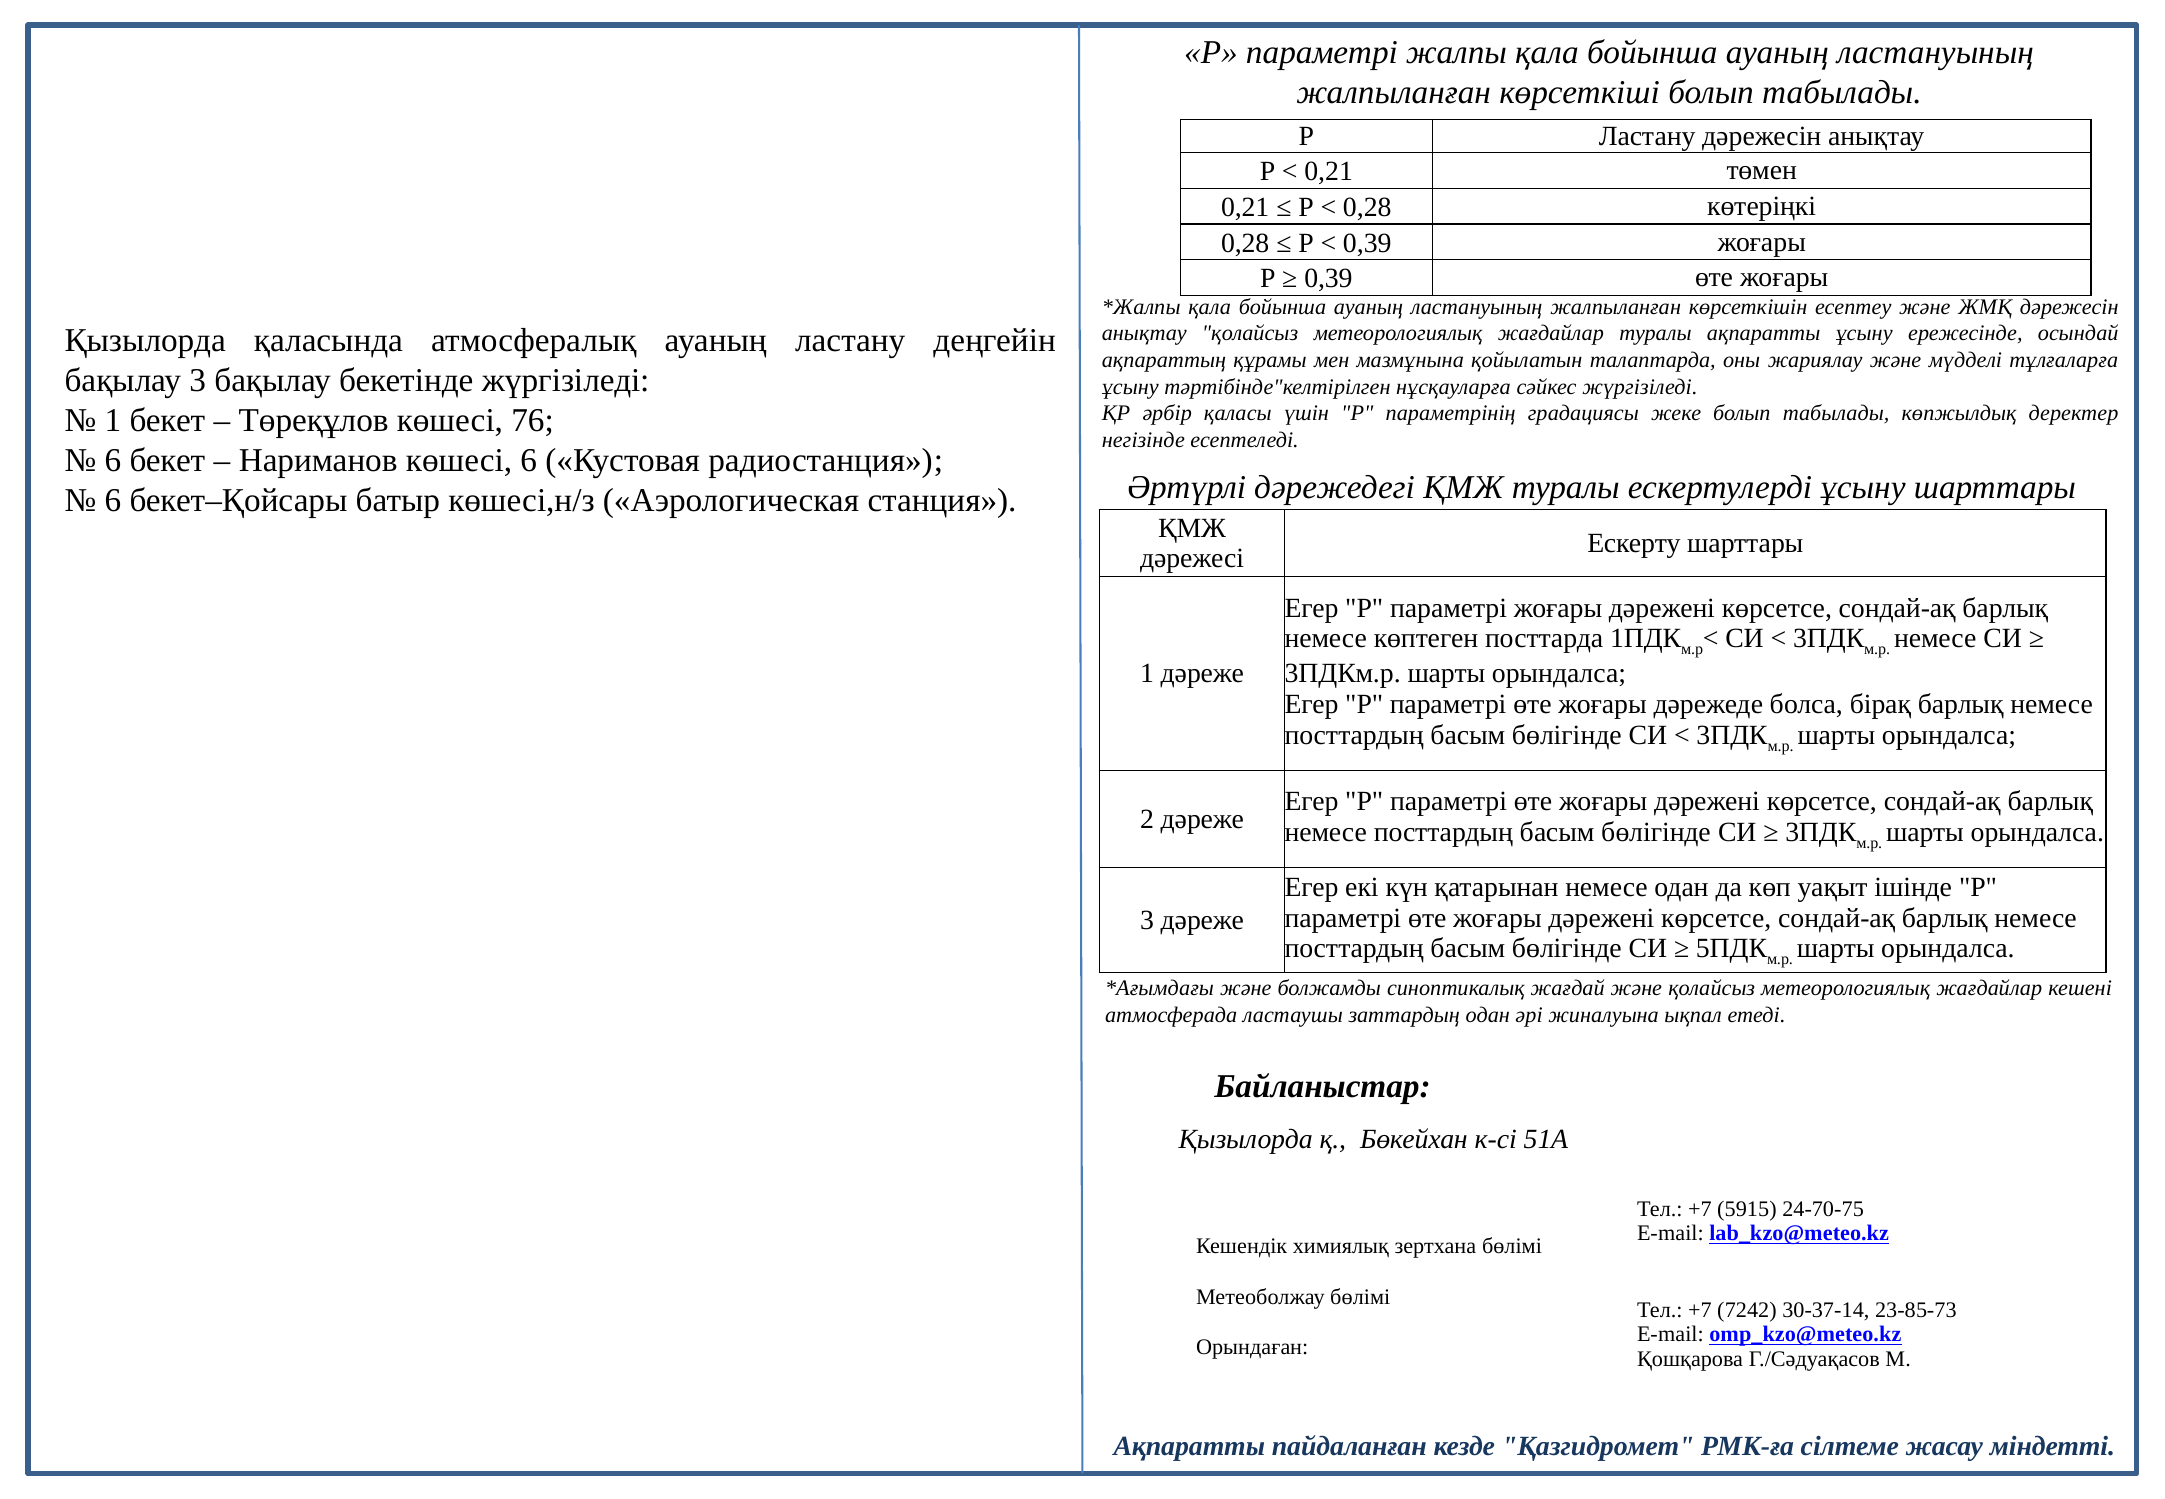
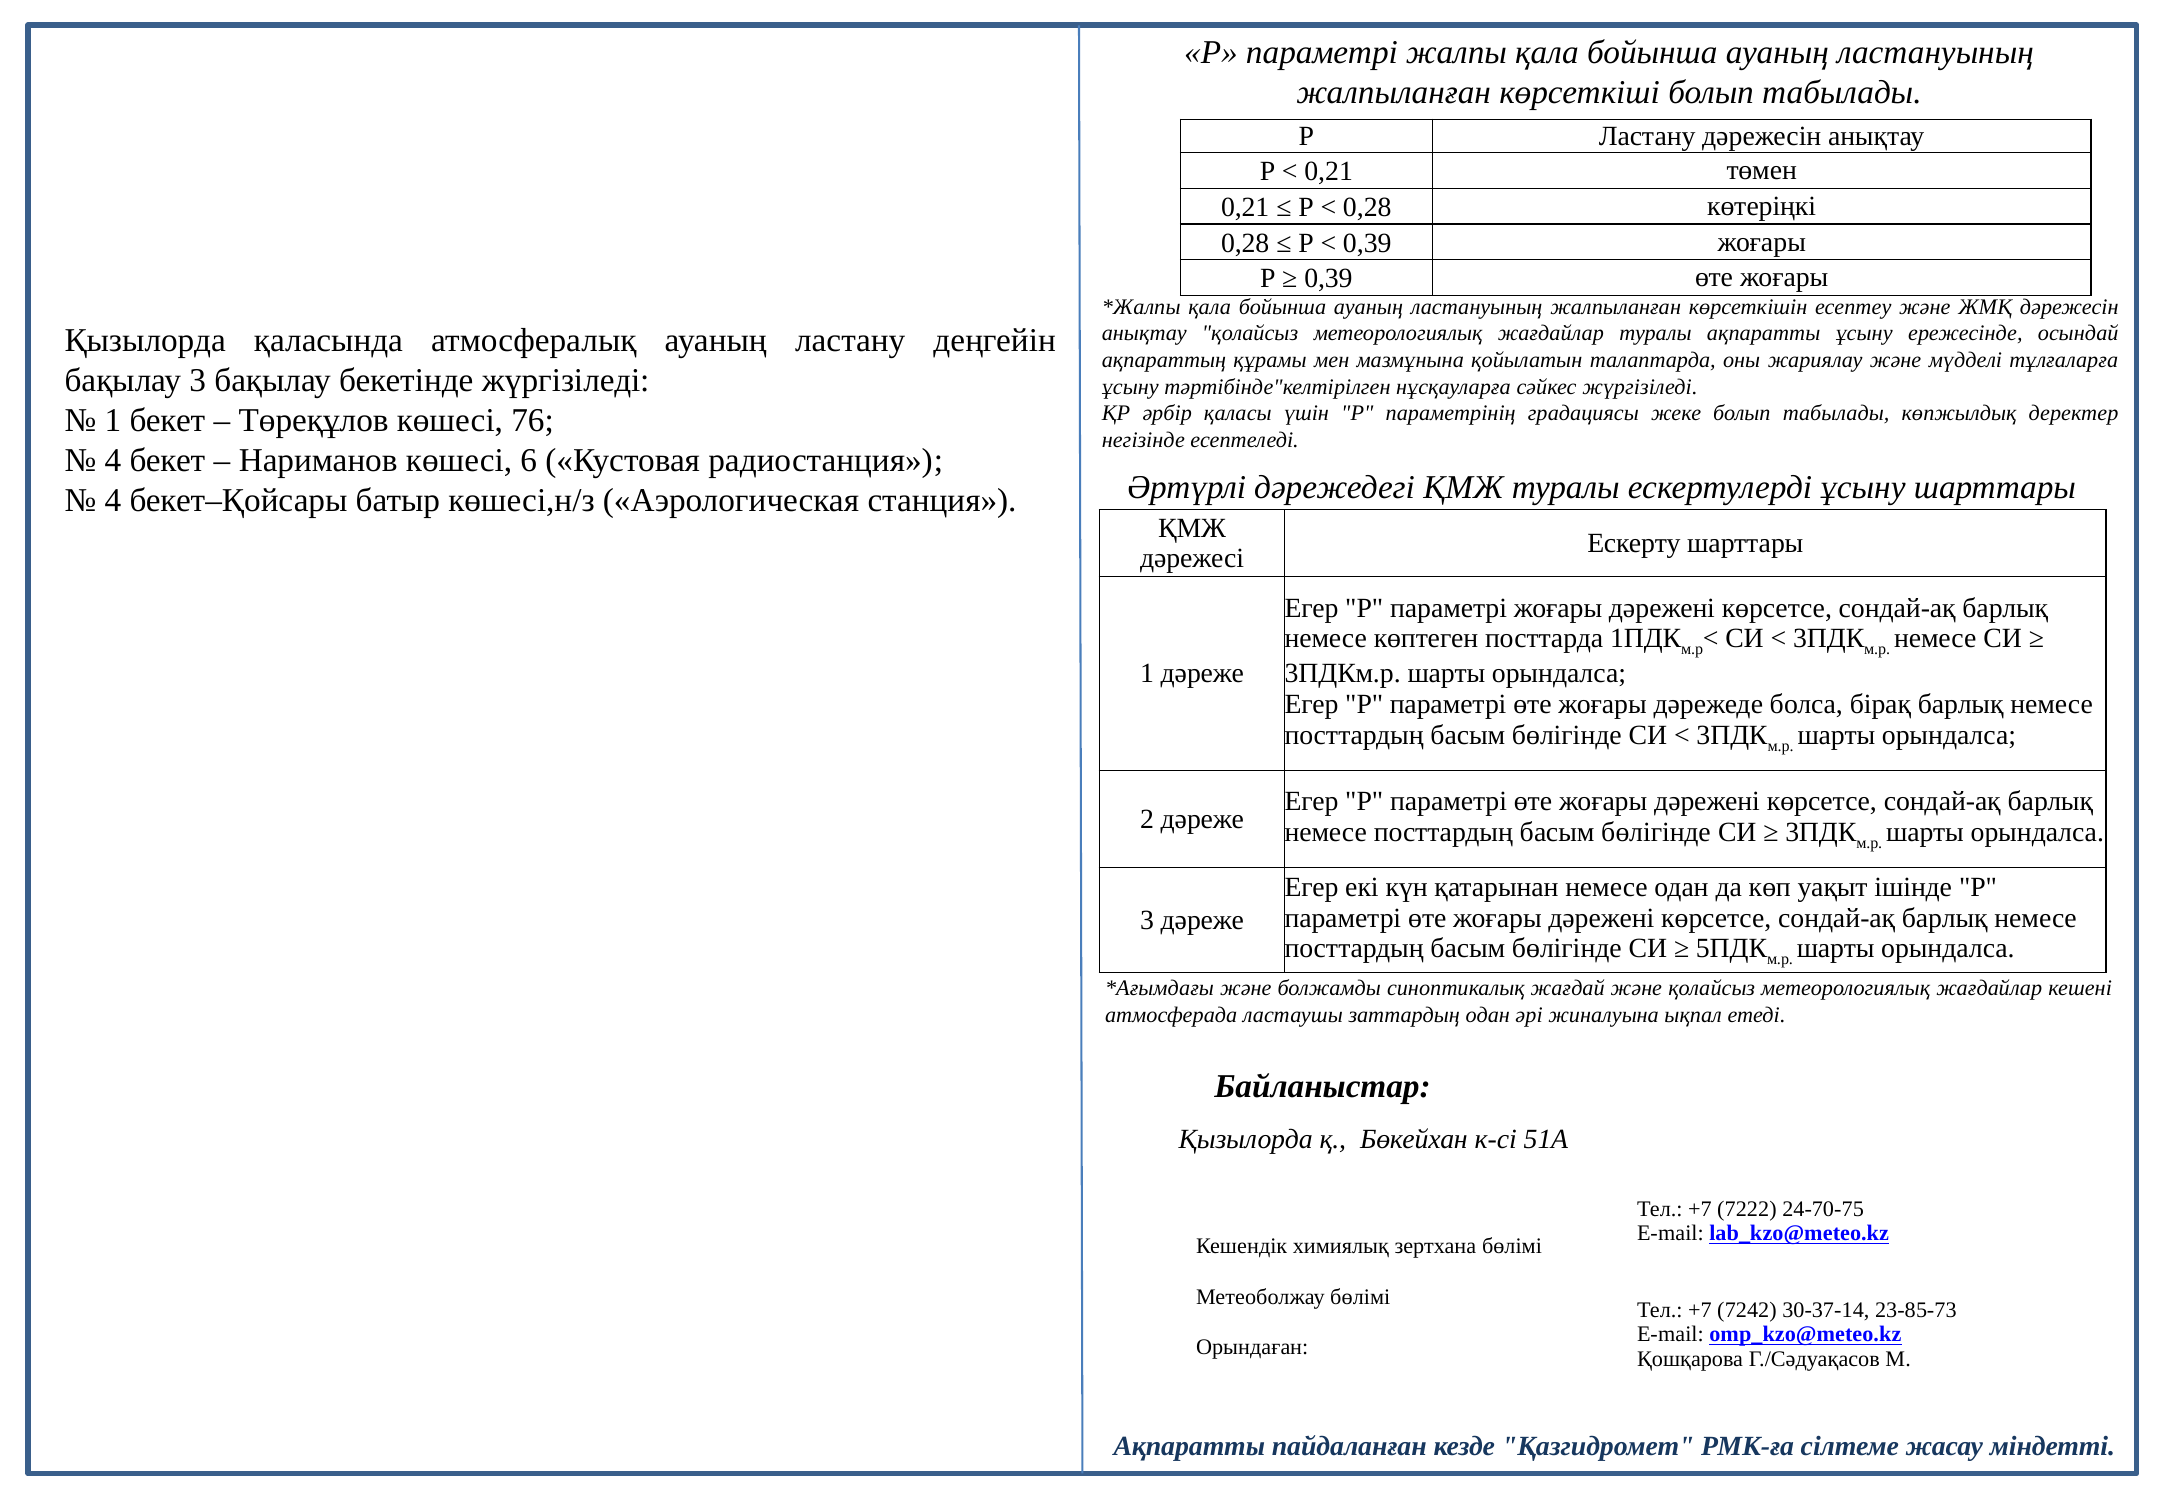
6: 6 -> 4 (113, 461)
6: 6 -> 4 (113, 501)
5915: 5915 -> 7222 (1747, 1209)
